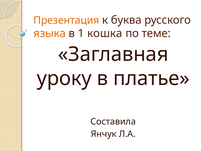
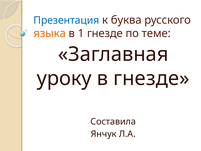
Презентация colour: orange -> blue (66, 20)
1 кошка: кошка -> гнезде (105, 33)
в платье: платье -> гнезде (151, 78)
